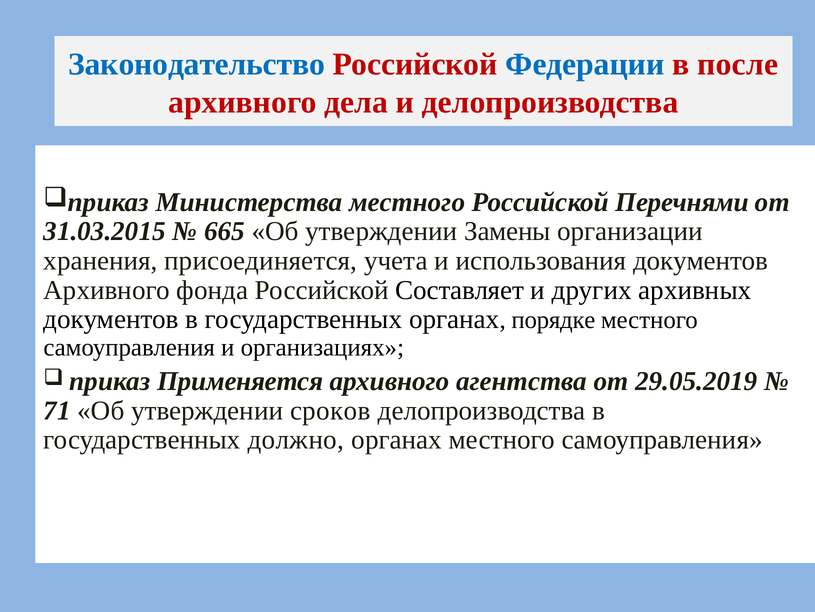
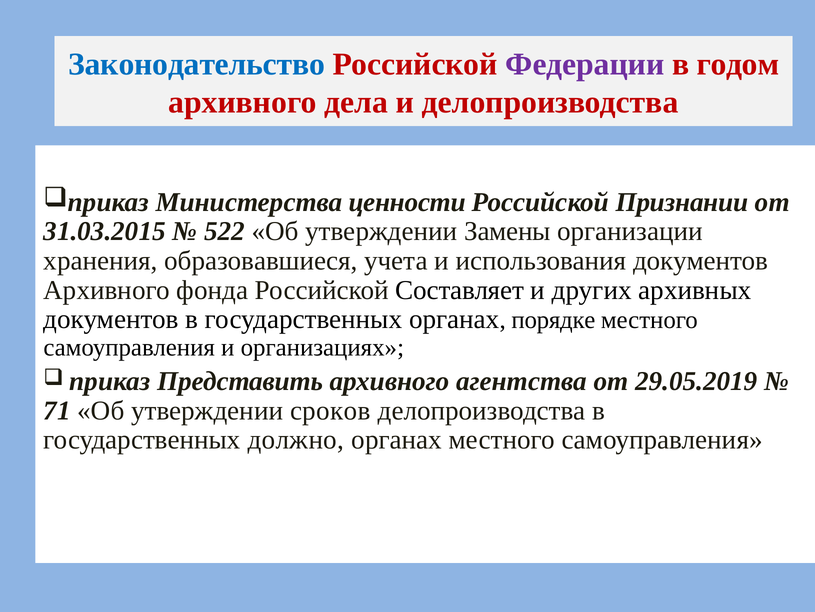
Федерации colour: blue -> purple (585, 64)
после: после -> годом (738, 64)
Министерства местного: местного -> ценности (407, 202)
Перечнями: Перечнями -> Признании (682, 202)
665: 665 -> 522 (224, 231)
присоединяется: присоединяется -> образовавшиеся (261, 260)
Применяется: Применяется -> Представить (240, 381)
